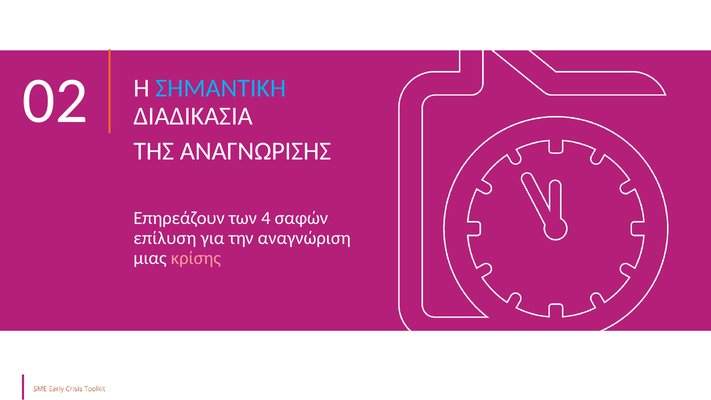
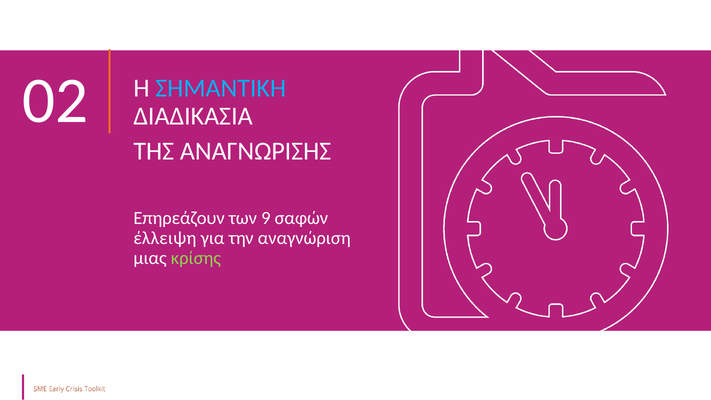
4: 4 -> 9 (266, 218)
επίλυση: επίλυση -> έλλειψη (165, 238)
κρίσης colour: pink -> light green (196, 258)
